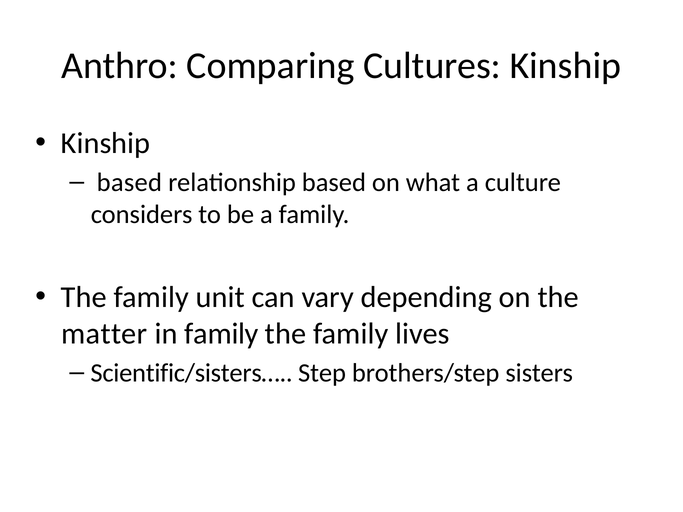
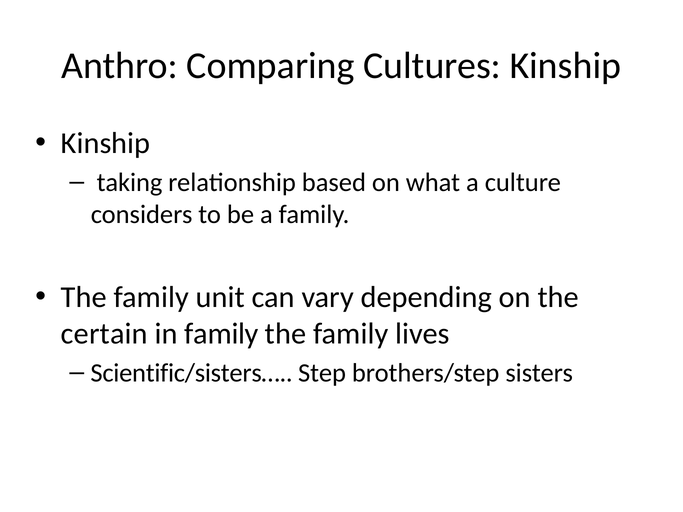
based: based -> taking (130, 182)
matter: matter -> certain (104, 334)
